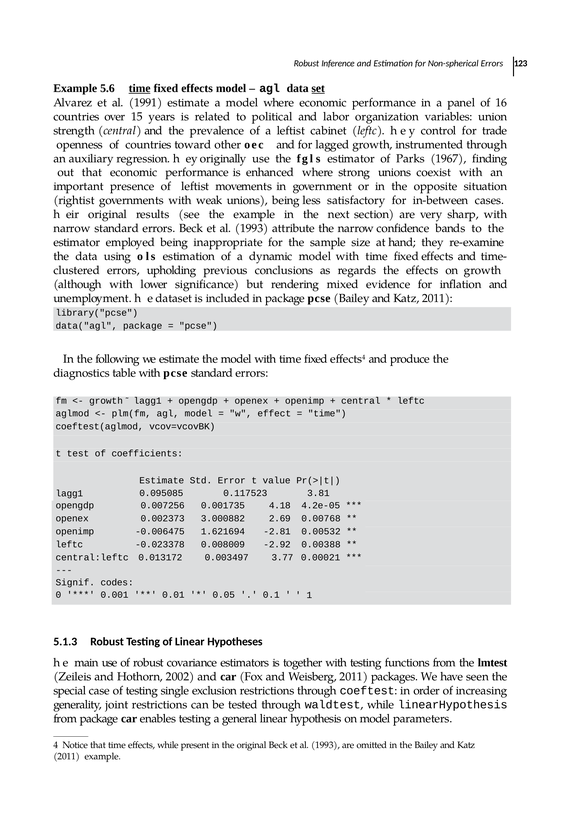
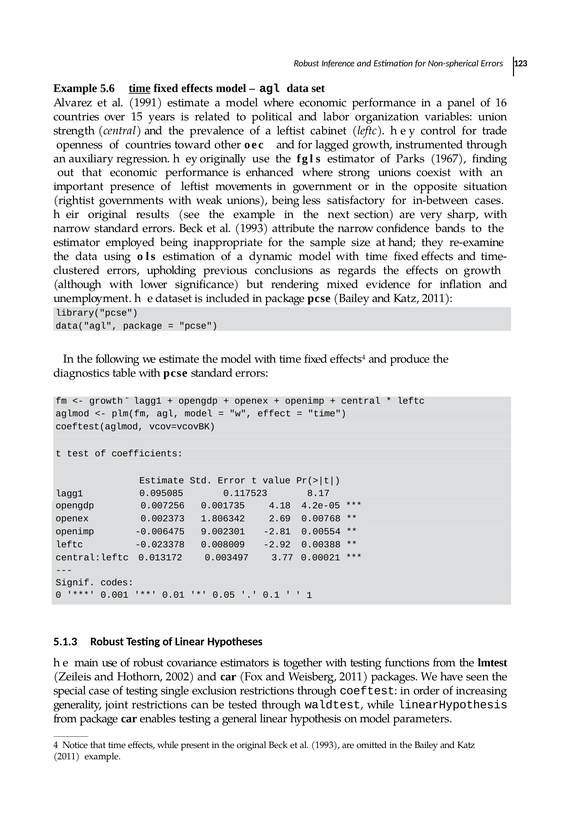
set underline: present -> none (318, 88)
3.81: 3.81 -> 8.17 (318, 494)
3.000882: 3.000882 -> 1.806342 (223, 519)
1.621694: 1.621694 -> 9.002301 (223, 532)
0.00532: 0.00532 -> 0.00554 (321, 532)
